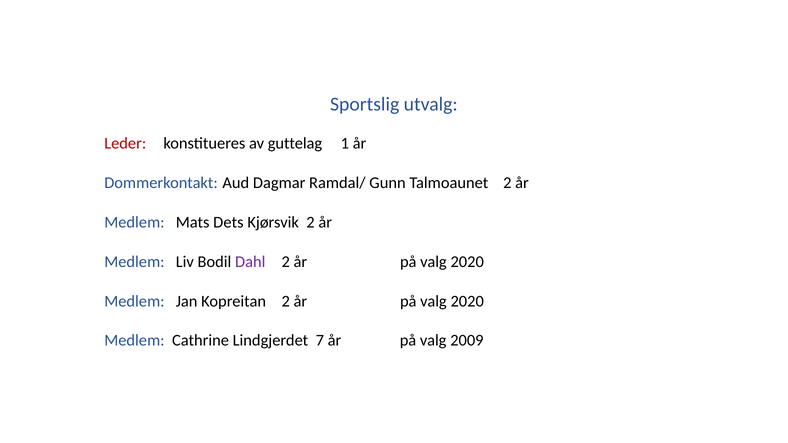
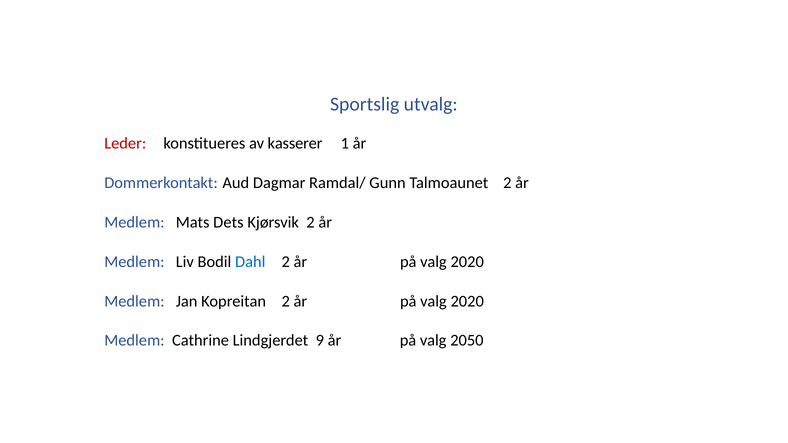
guttelag: guttelag -> kasserer (295, 144)
Dahl colour: purple -> blue (250, 262)
7: 7 -> 9 (320, 341)
2009: 2009 -> 2050 (467, 341)
